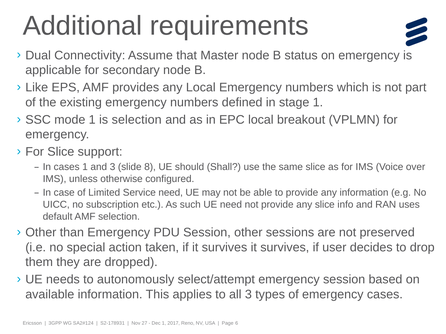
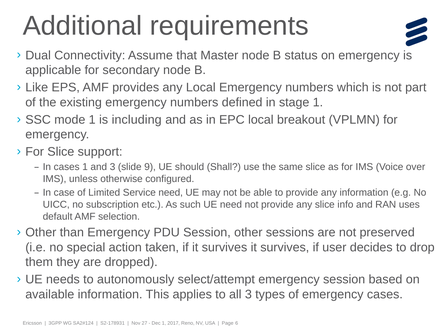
is selection: selection -> including (137, 120)
8: 8 -> 9 (150, 167)
